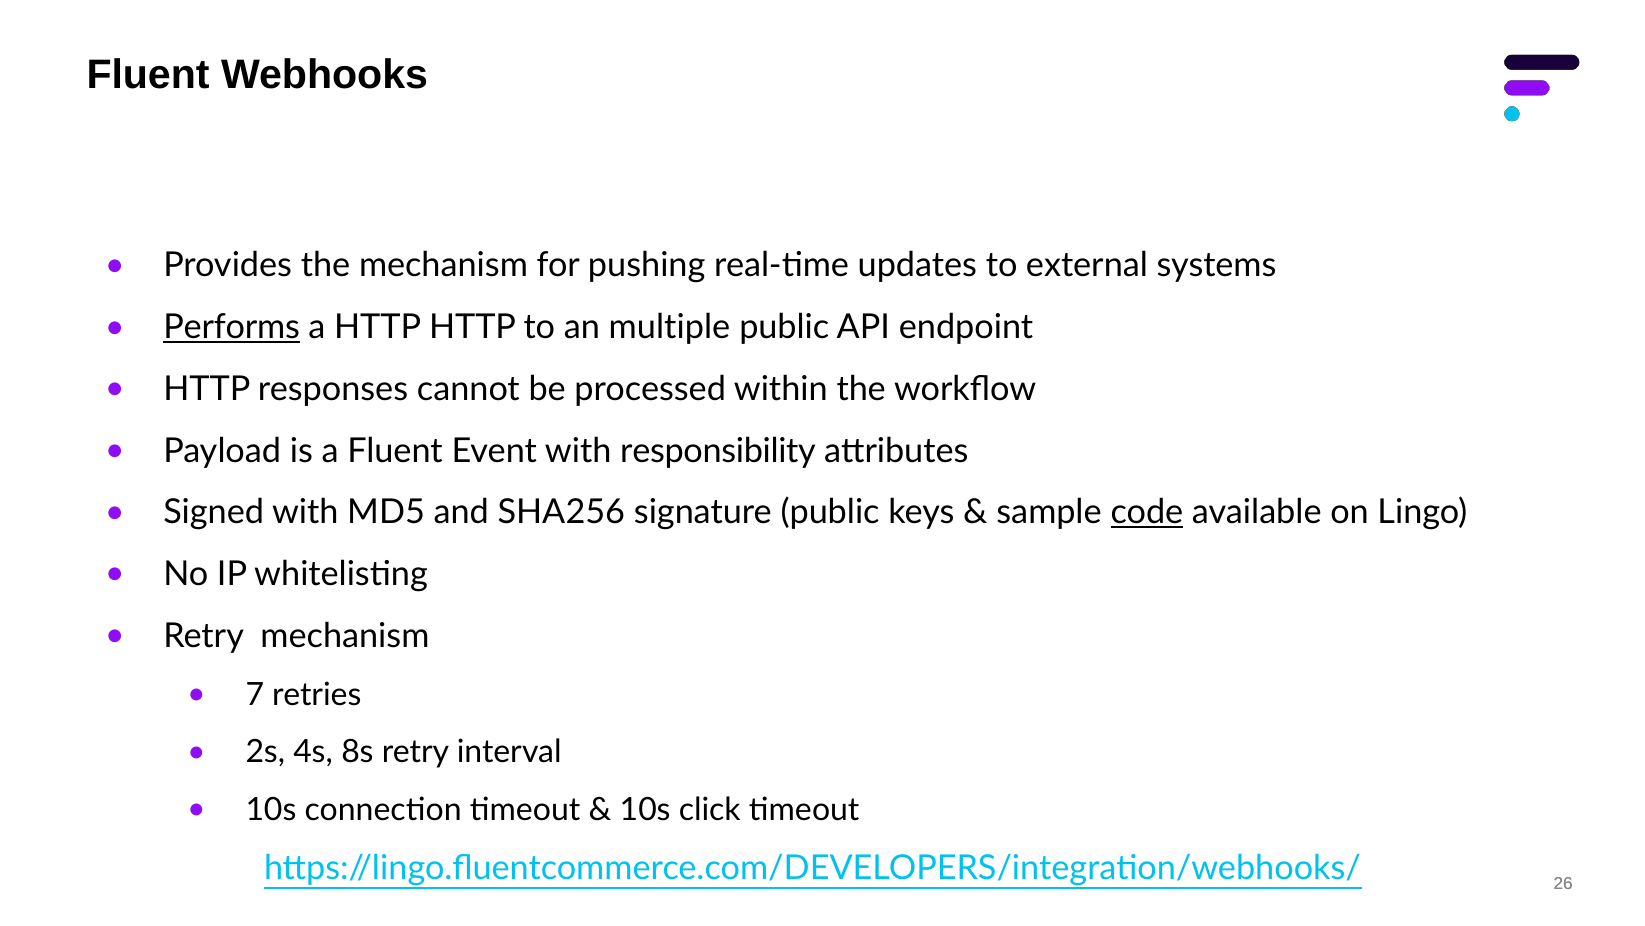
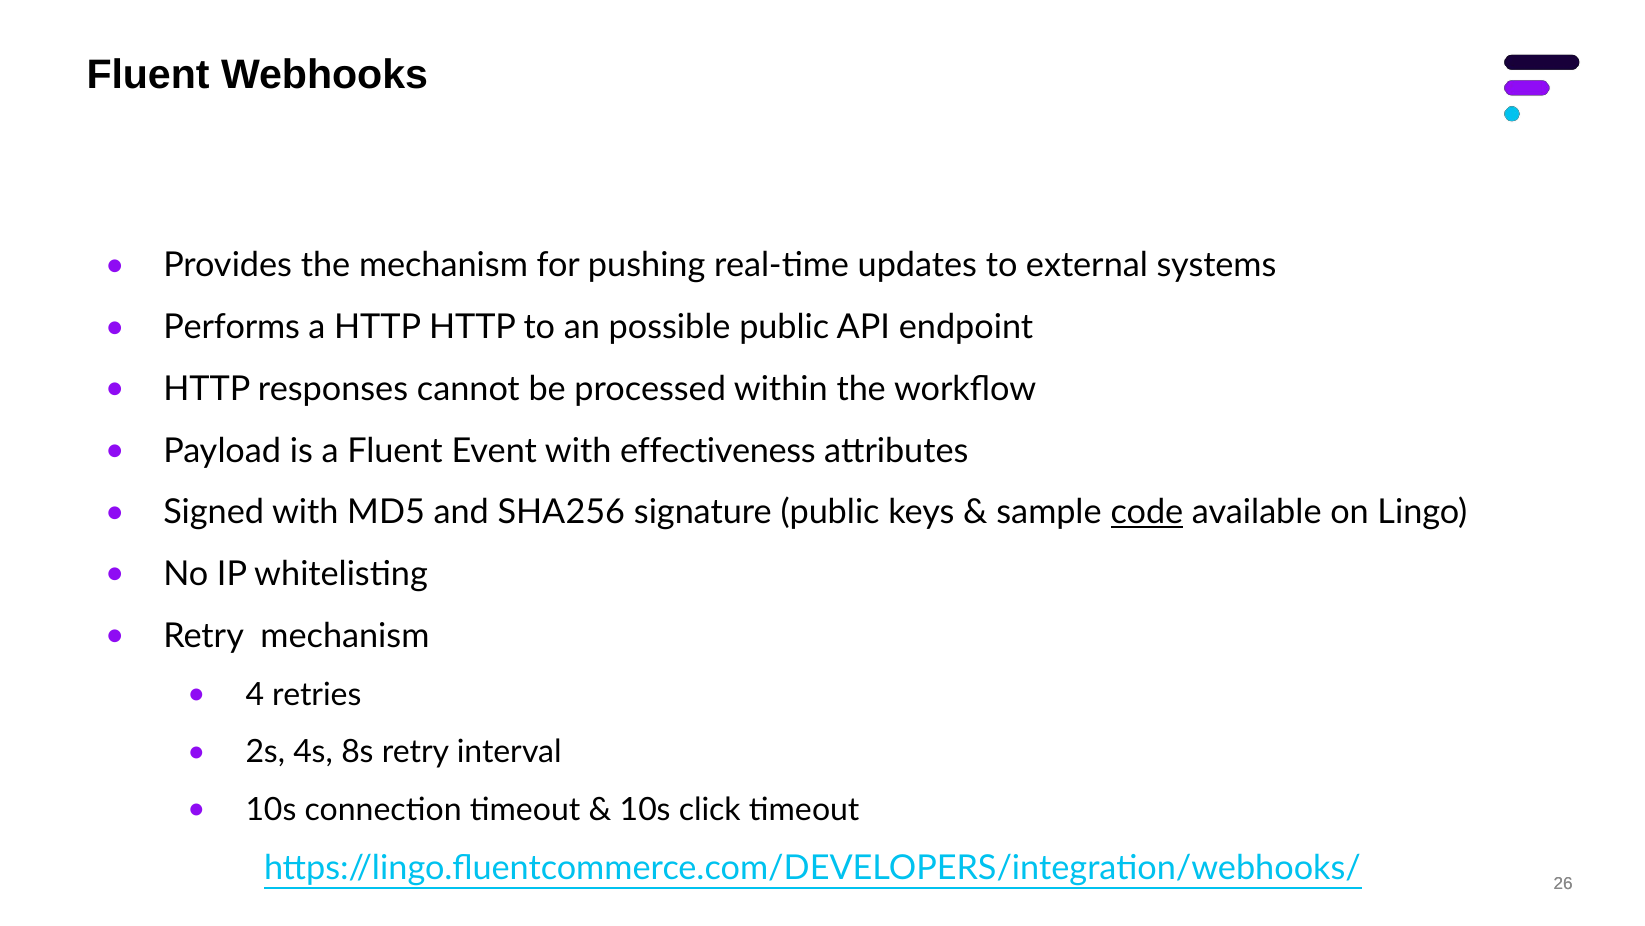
Performs underline: present -> none (232, 327)
multiple: multiple -> possible (670, 327)
responsibility: responsibility -> effectiveness (718, 450)
7: 7 -> 4 (255, 694)
